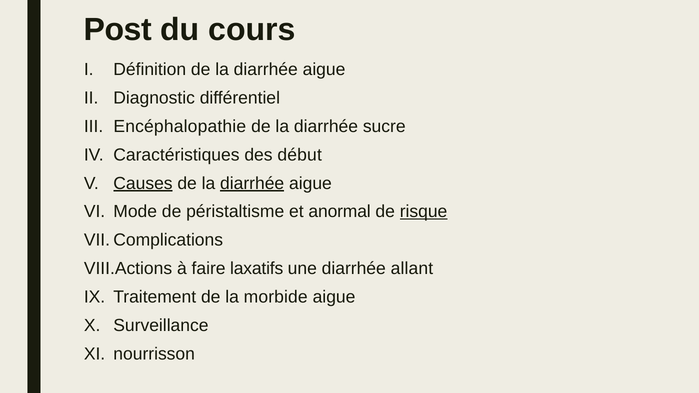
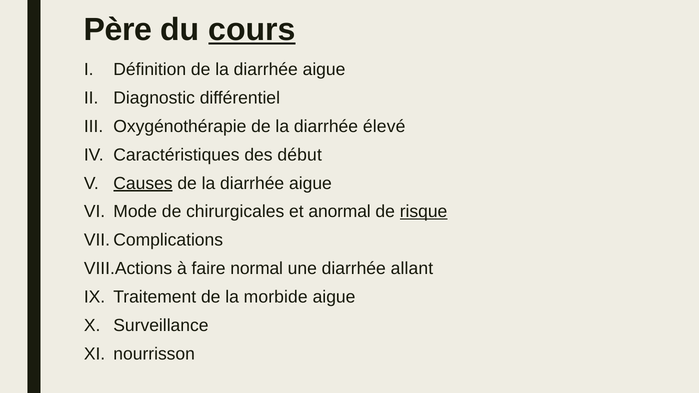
Post: Post -> Père (118, 30)
cours underline: none -> present (252, 30)
Encéphalopathie: Encéphalopathie -> Oxygénothérapie (180, 126)
sucre: sucre -> élevé (384, 126)
diarrhée underline: present -> none (252, 183)
péristaltisme: péristaltisme -> chirurgicales (235, 212)
laxatifs: laxatifs -> normal (257, 269)
